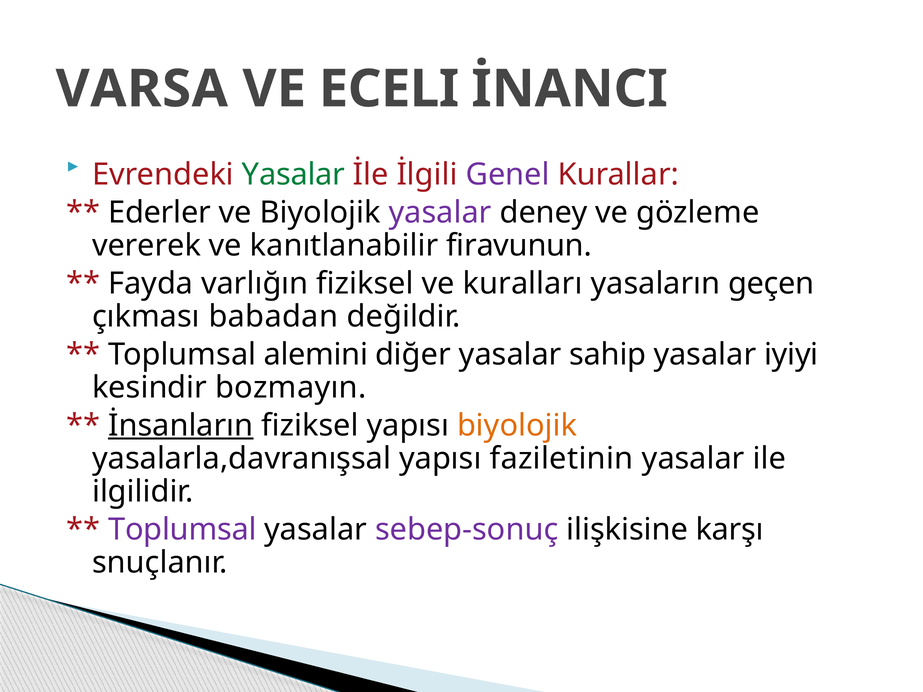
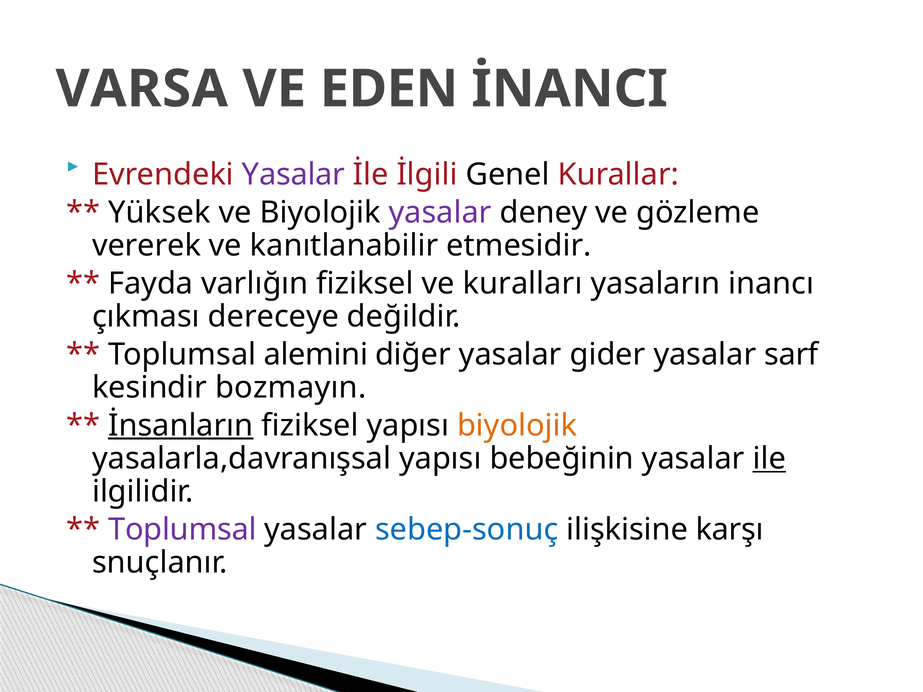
ECELI: ECELI -> EDEN (389, 89)
Yasalar colour: green -> purple (294, 175)
Genel colour: purple -> black (508, 175)
Ederler: Ederler -> Yüksek (159, 212)
firavunun: firavunun -> etmesidir (519, 246)
geçen: geçen -> inancı (771, 283)
babadan: babadan -> dereceye (273, 317)
sahip: sahip -> gider (608, 355)
iyiyi: iyiyi -> sarf (791, 355)
faziletinin: faziletinin -> bebeğinin (562, 459)
ile underline: none -> present (769, 459)
sebep-sonuç colour: purple -> blue (467, 530)
